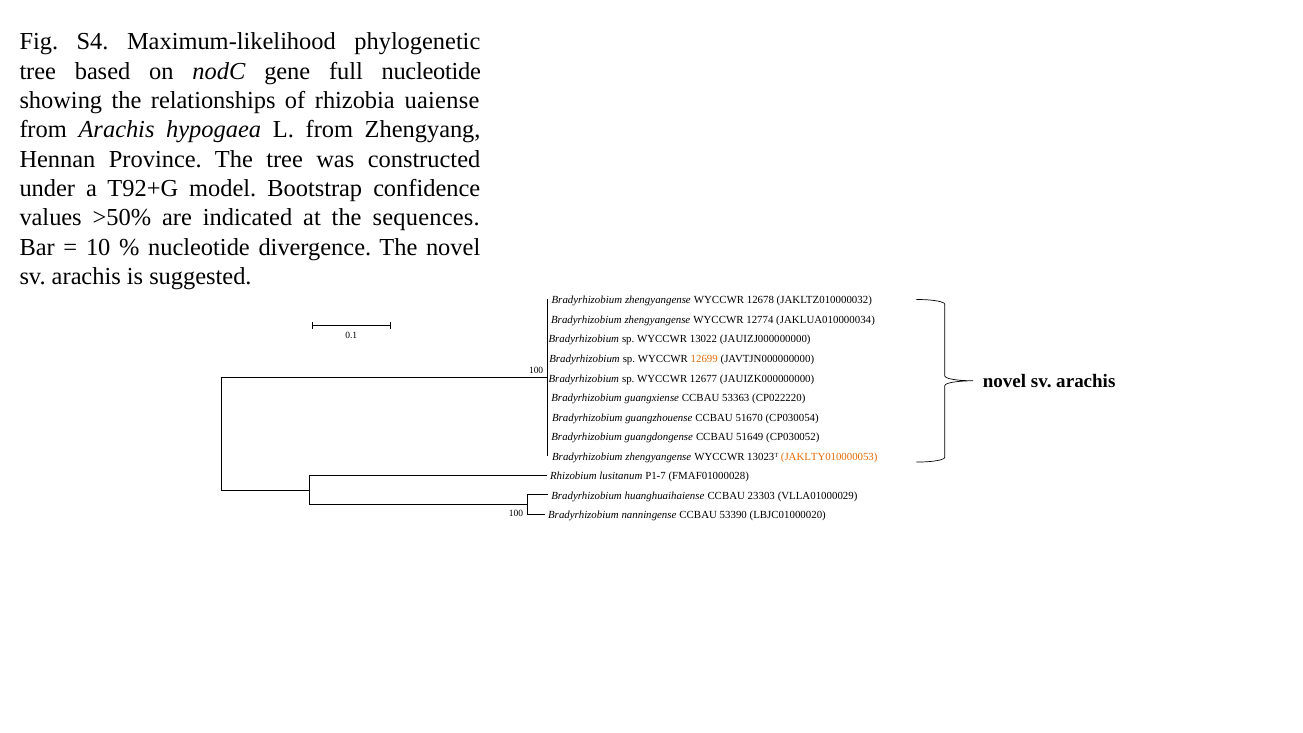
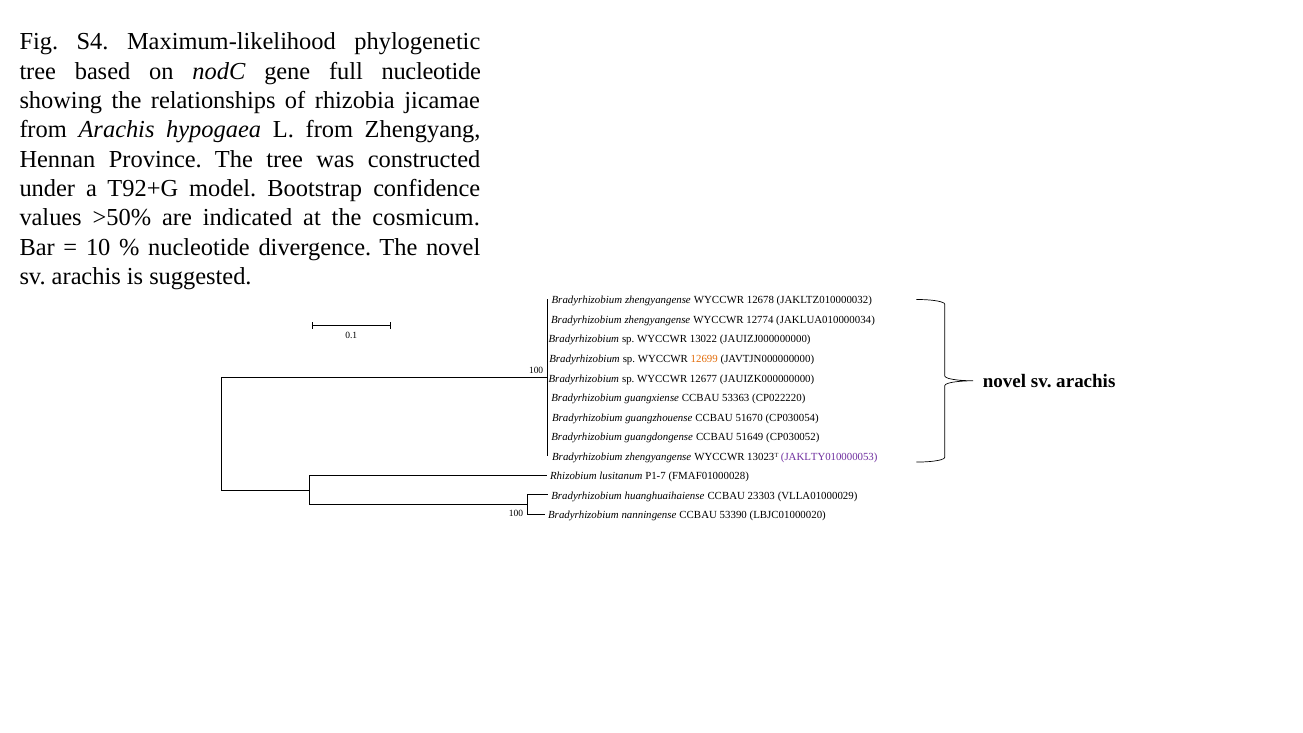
uaiense: uaiense -> jicamae (442, 100)
sequences: sequences -> cosmicum (426, 218)
JAKLTY010000053 colour: orange -> purple (829, 457)
